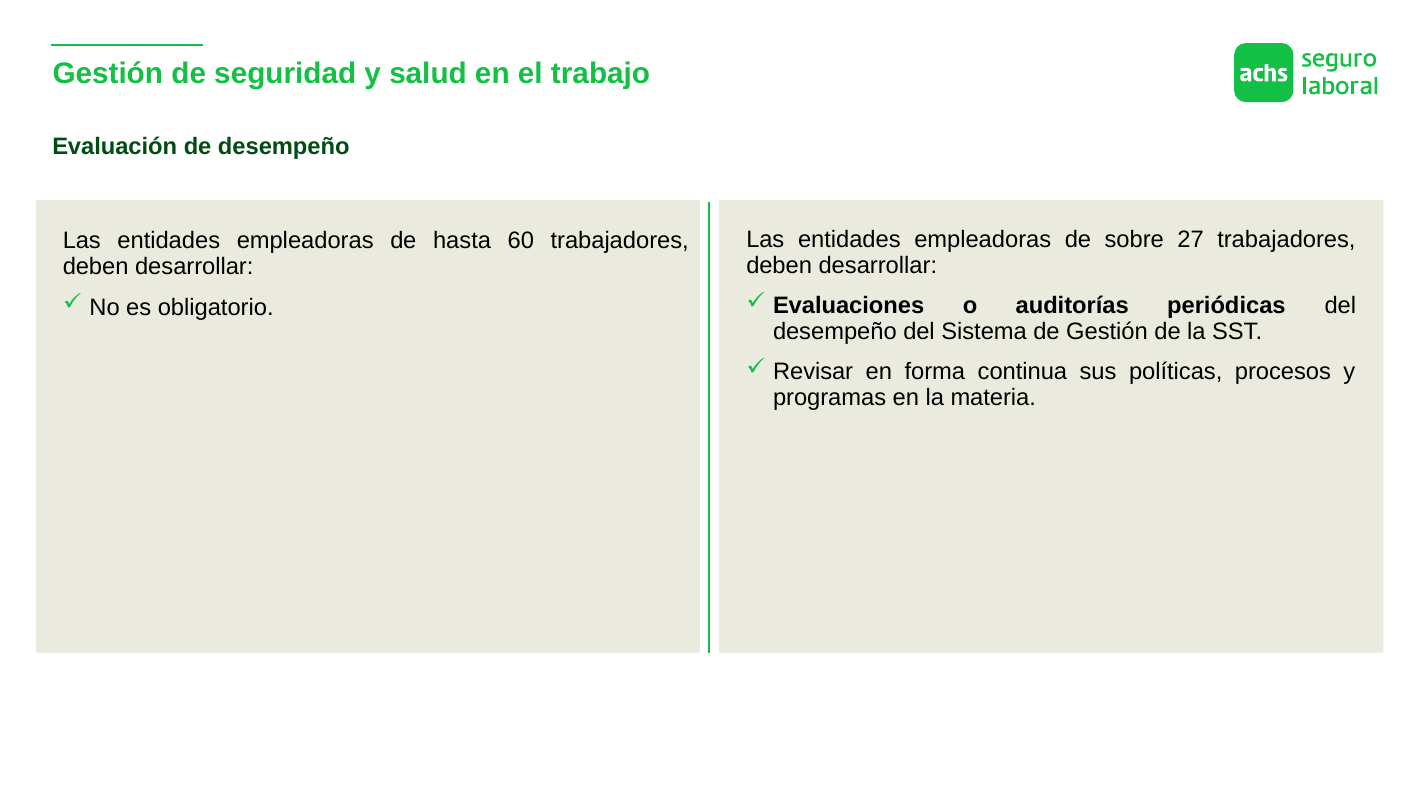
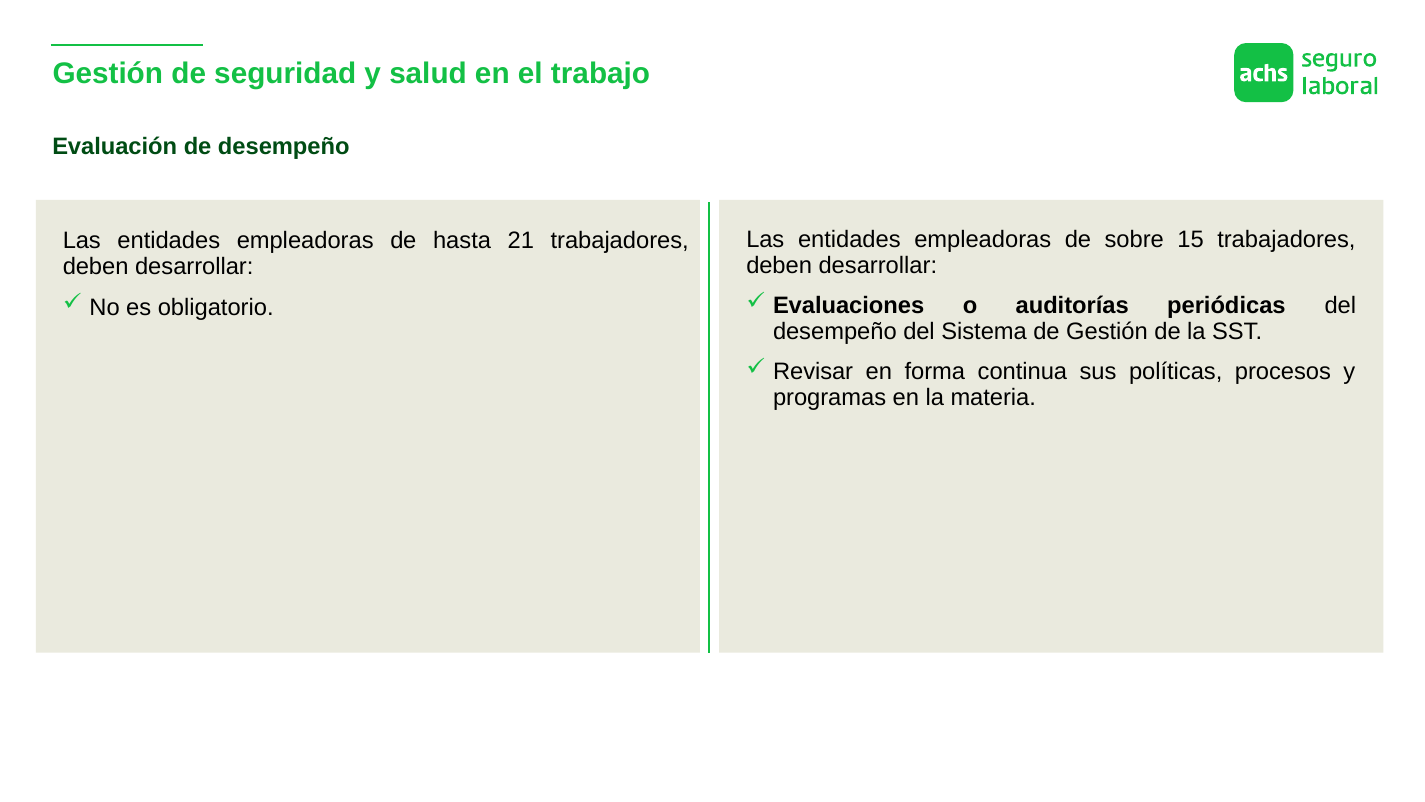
27: 27 -> 15 (1191, 240)
60: 60 -> 21 (521, 241)
